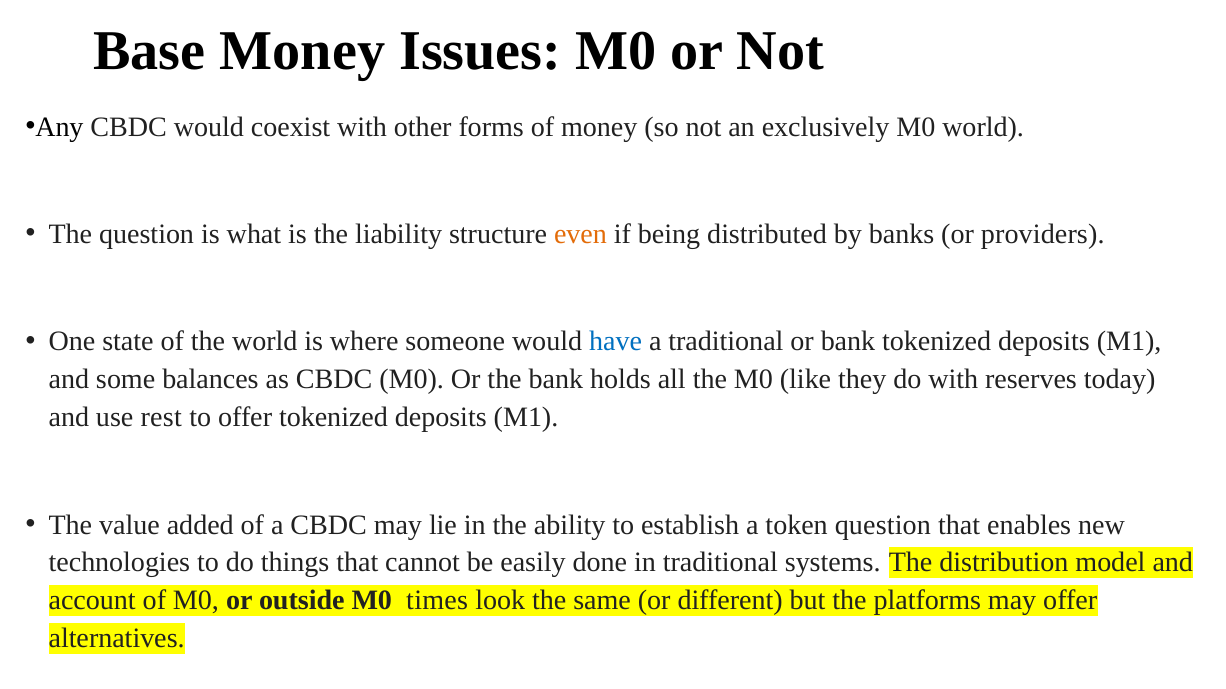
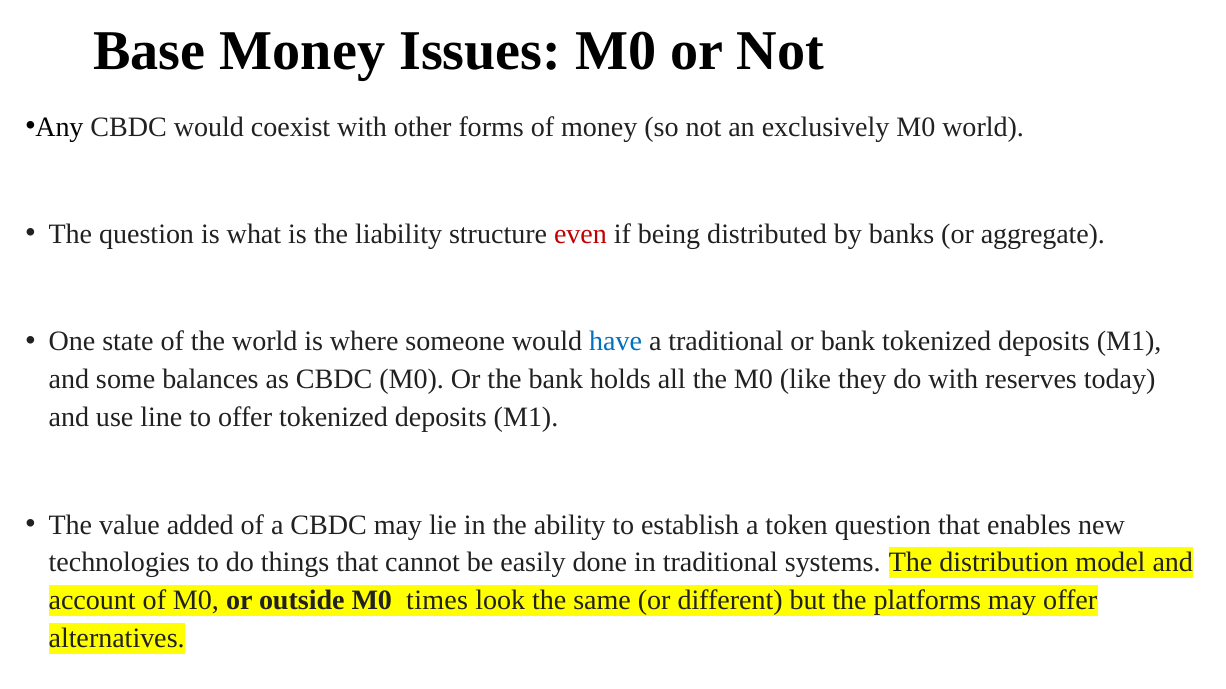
even colour: orange -> red (580, 234)
providers: providers -> aggregate (1043, 234)
rest: rest -> line (161, 418)
